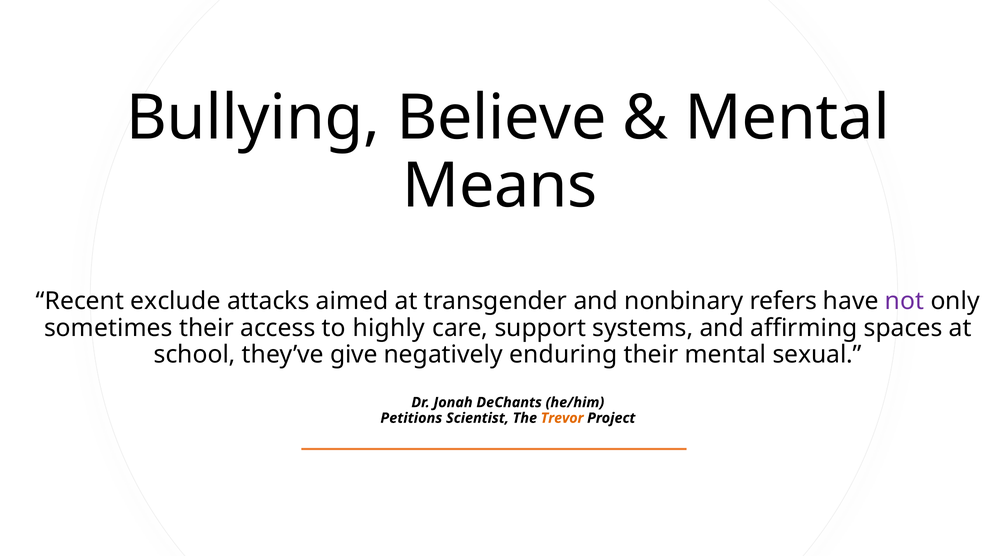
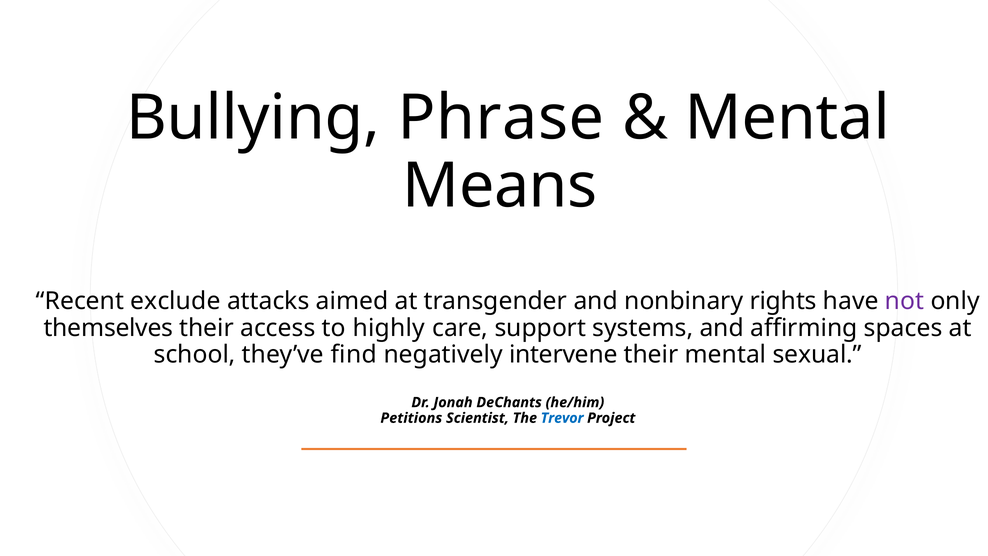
Believe: Believe -> Phrase (501, 118)
refers: refers -> rights (783, 301)
sometimes: sometimes -> themselves (109, 328)
give: give -> find (354, 354)
enduring: enduring -> intervene (563, 354)
Trevor colour: orange -> blue (562, 418)
